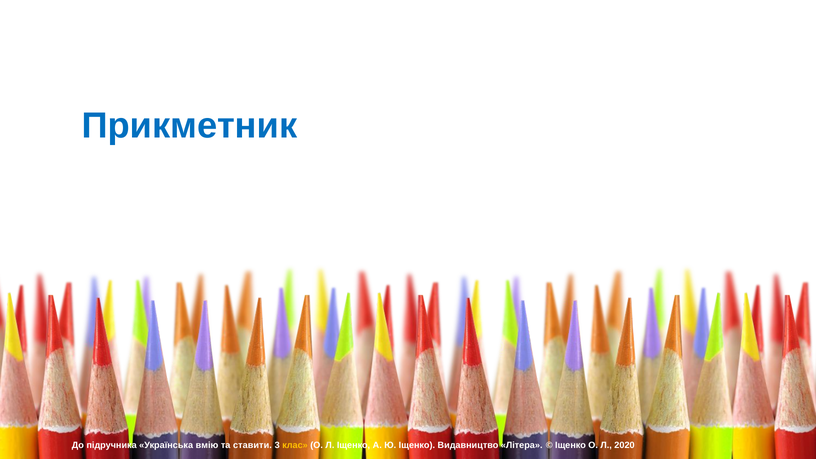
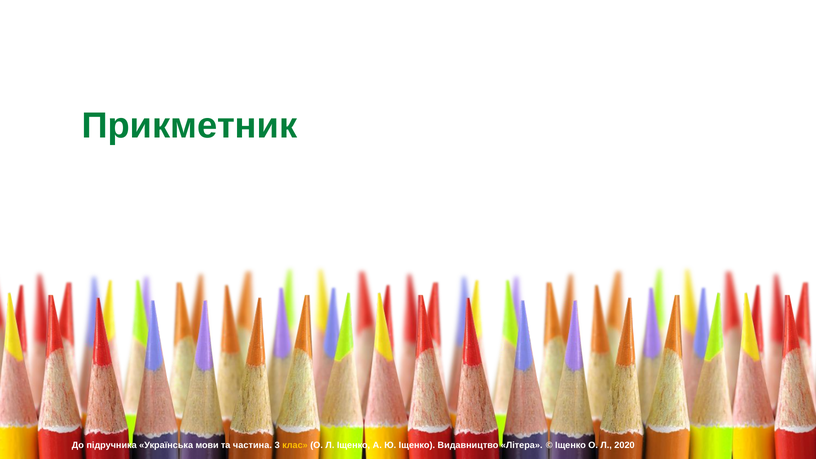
Прикметник colour: blue -> green (190, 126)
вмію: вмію -> мови (207, 445)
ставити: ставити -> частина (252, 445)
